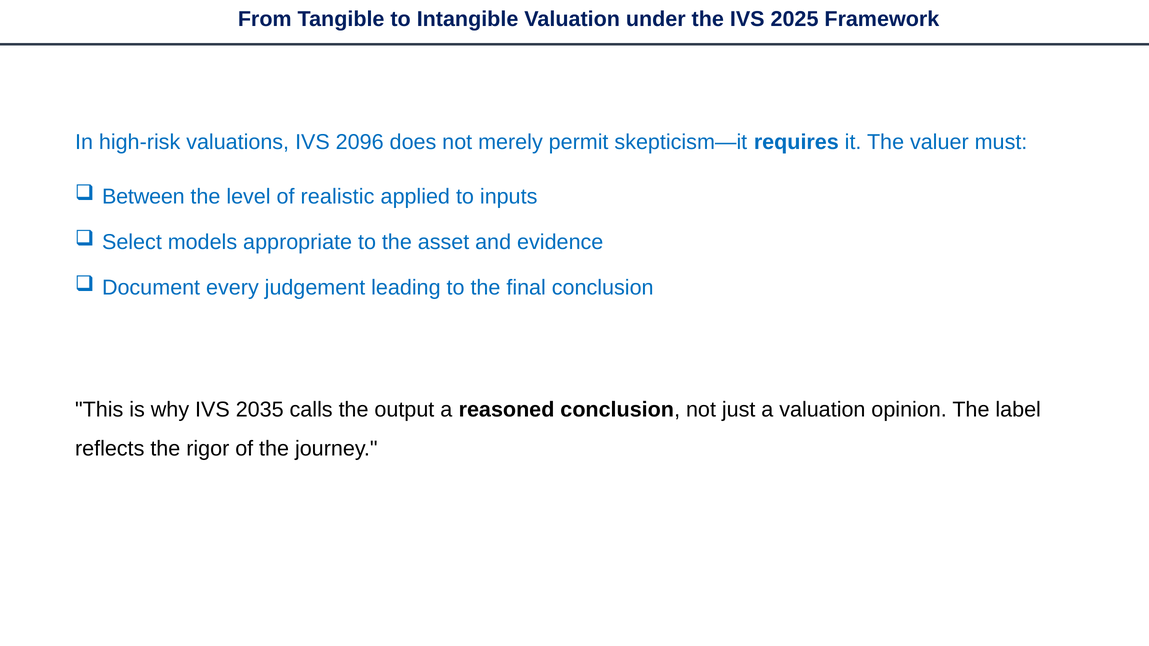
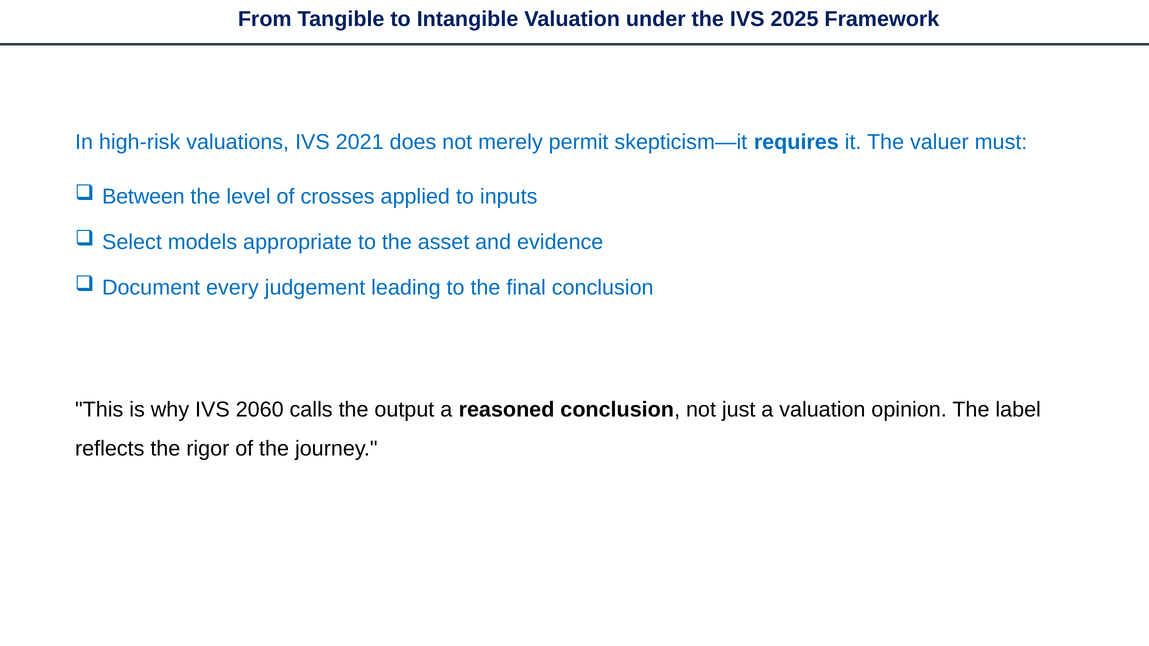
2096: 2096 -> 2021 (360, 142)
realistic: realistic -> crosses (338, 197)
2035: 2035 -> 2060 (260, 410)
